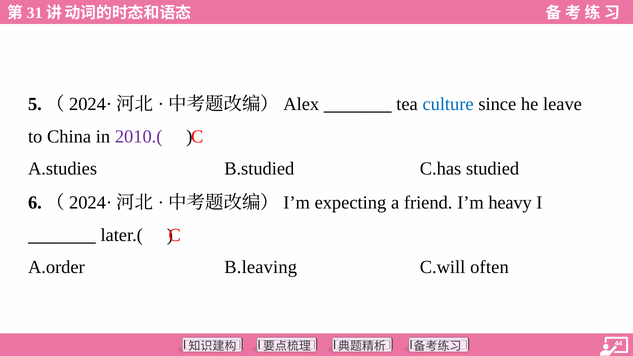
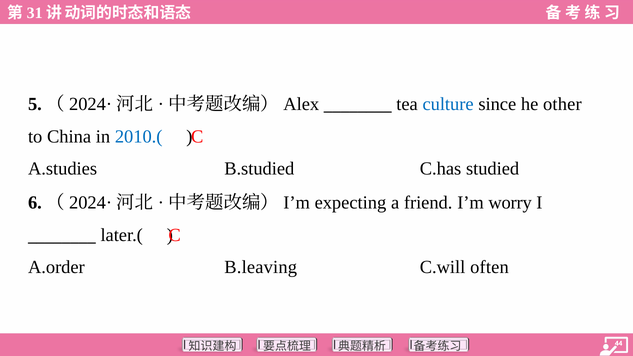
leave: leave -> other (562, 104)
2010.( colour: purple -> blue (139, 137)
heavy: heavy -> worry (510, 203)
